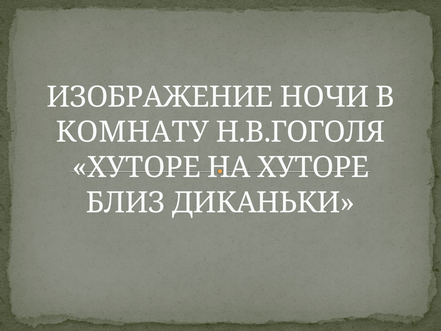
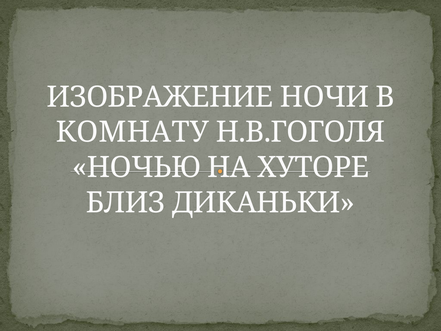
ХУТОРЕ: ХУТОРЕ -> НОЧЬЮ (137, 167)
